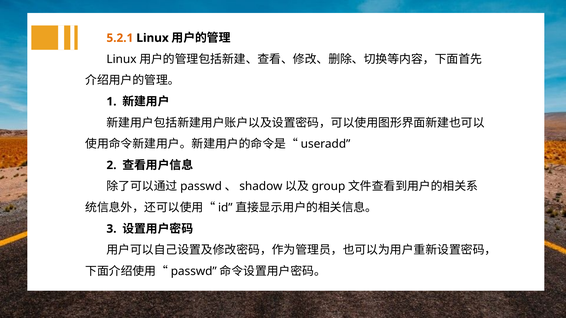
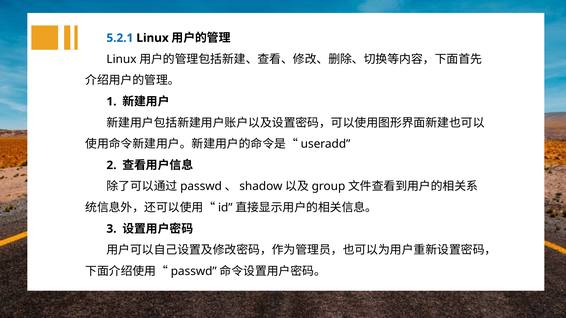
5.2.1 colour: orange -> blue (120, 38)
